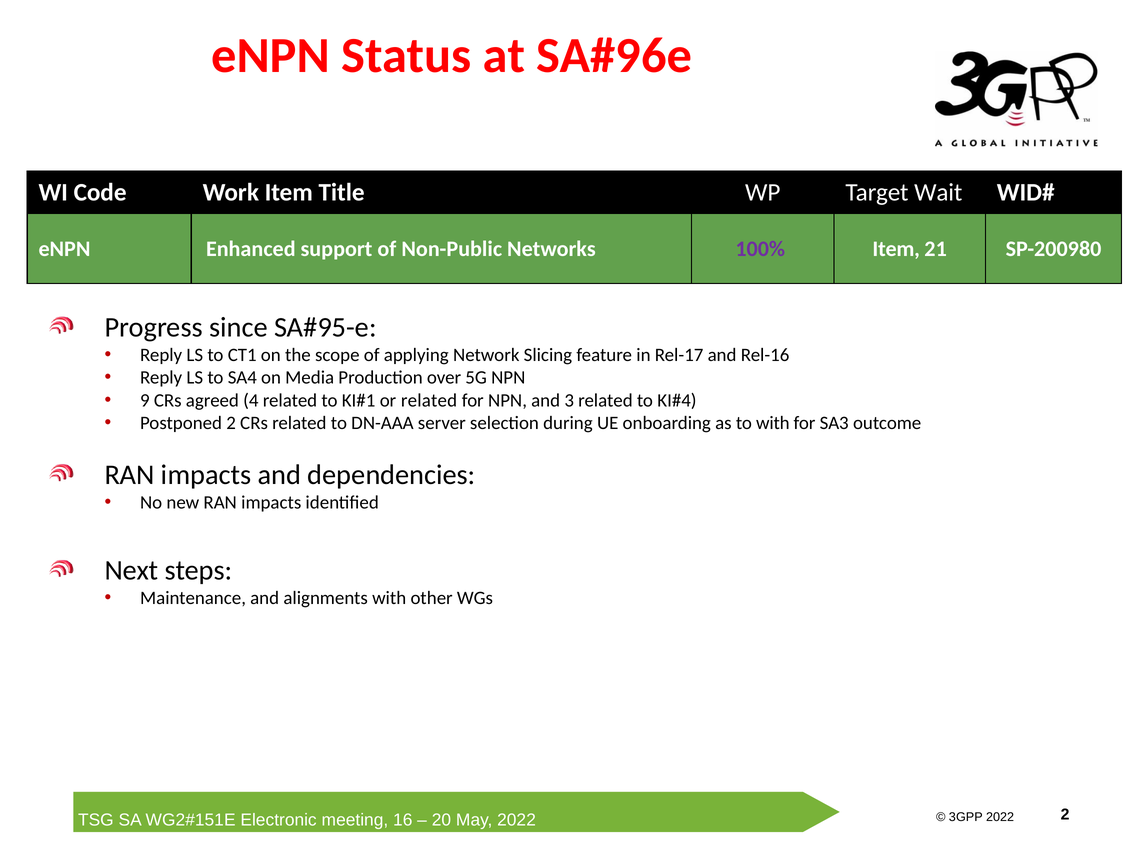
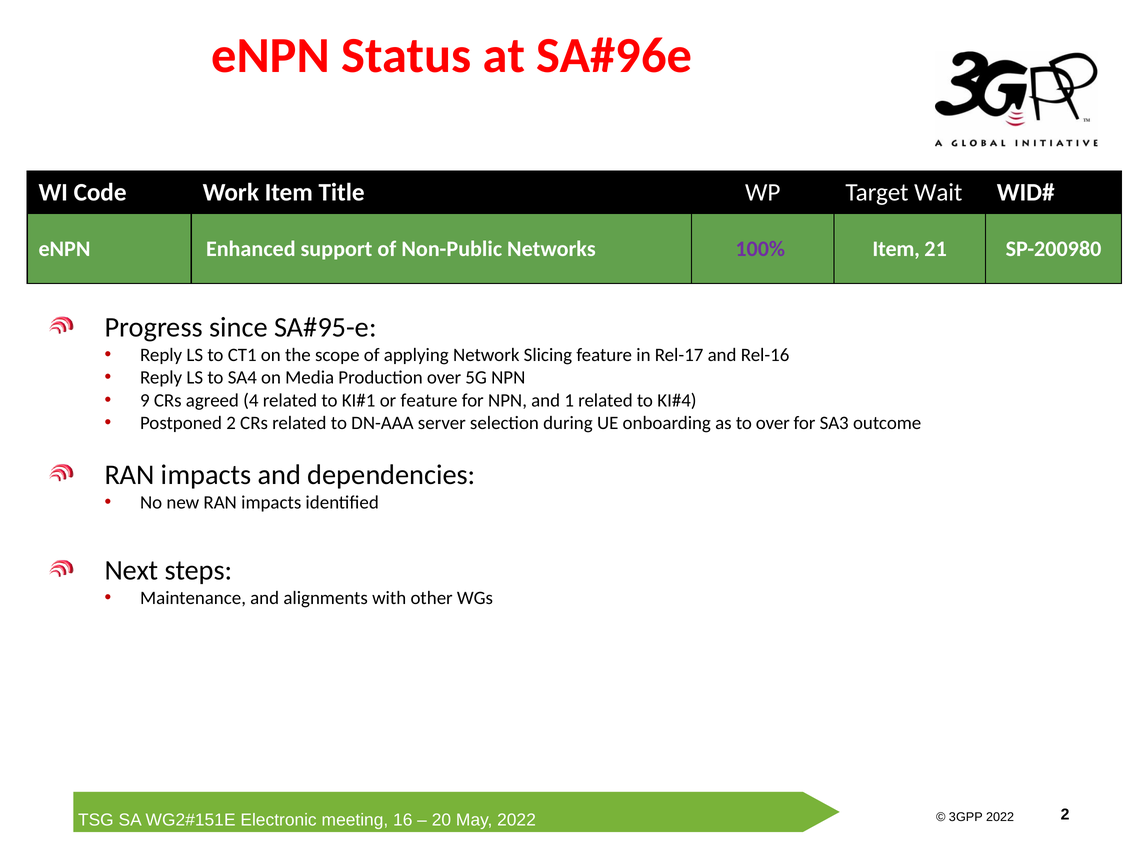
or related: related -> feature (429, 400)
3: 3 -> 1 (569, 400)
to with: with -> over (773, 423)
